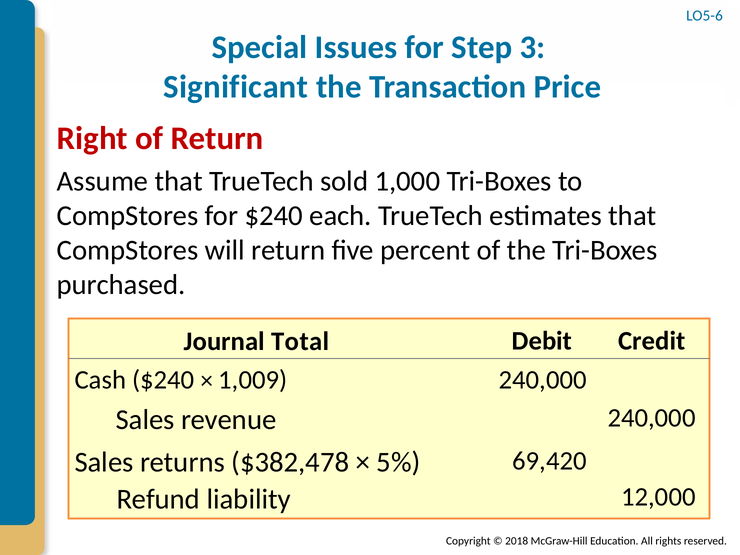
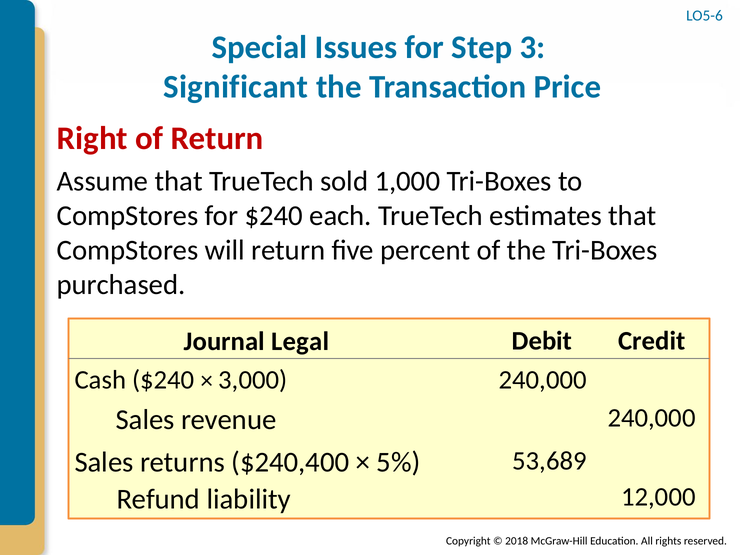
Total: Total -> Legal (300, 341)
1,009: 1,009 -> 3,000 (253, 380)
69,420: 69,420 -> 53,689 (550, 461)
$382,478: $382,478 -> $240,400 (290, 462)
